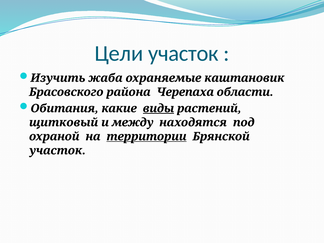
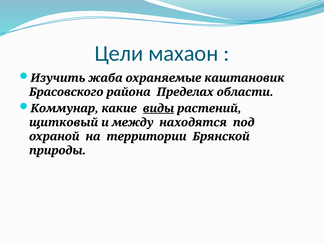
Цели участок: участок -> махаон (183, 54)
Черепаха: Черепаха -> Пределах (185, 92)
Обитания: Обитания -> Коммунар (65, 108)
территории underline: present -> none (147, 136)
участок: участок -> природы (58, 150)
